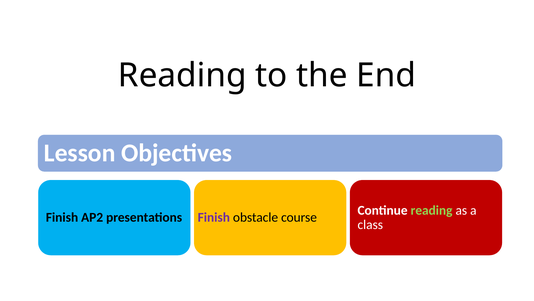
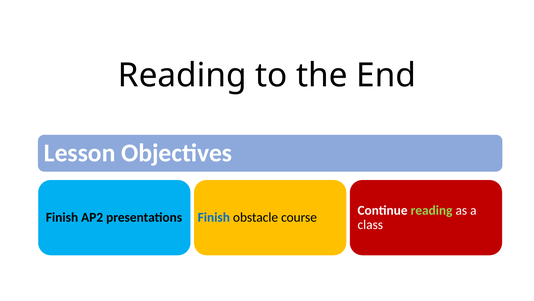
Finish colour: purple -> blue (214, 217)
